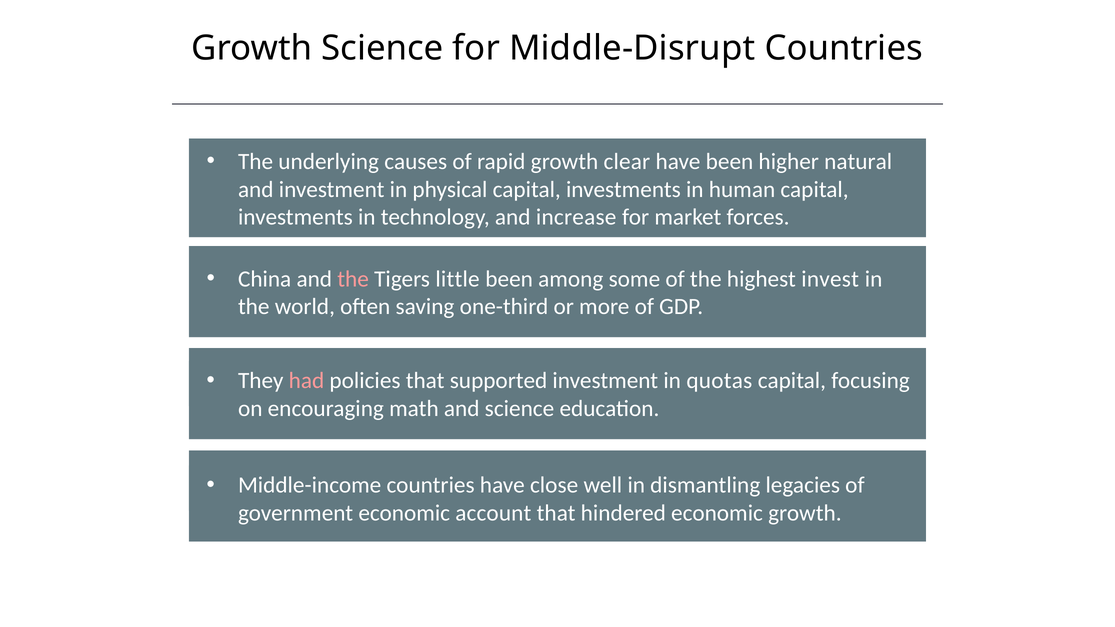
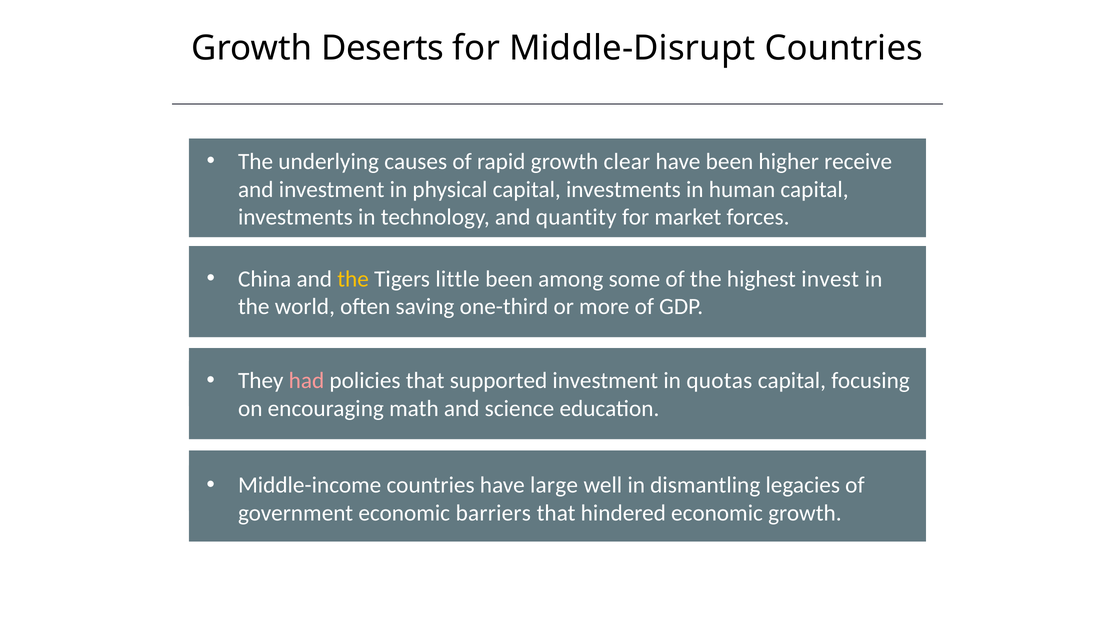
Growth Science: Science -> Deserts (383, 48)
natural: natural -> receive (858, 162)
increase: increase -> quantity (576, 217)
the colour: pink -> yellow (353, 279)
close: close -> large (554, 485)
account: account -> barriers (493, 513)
